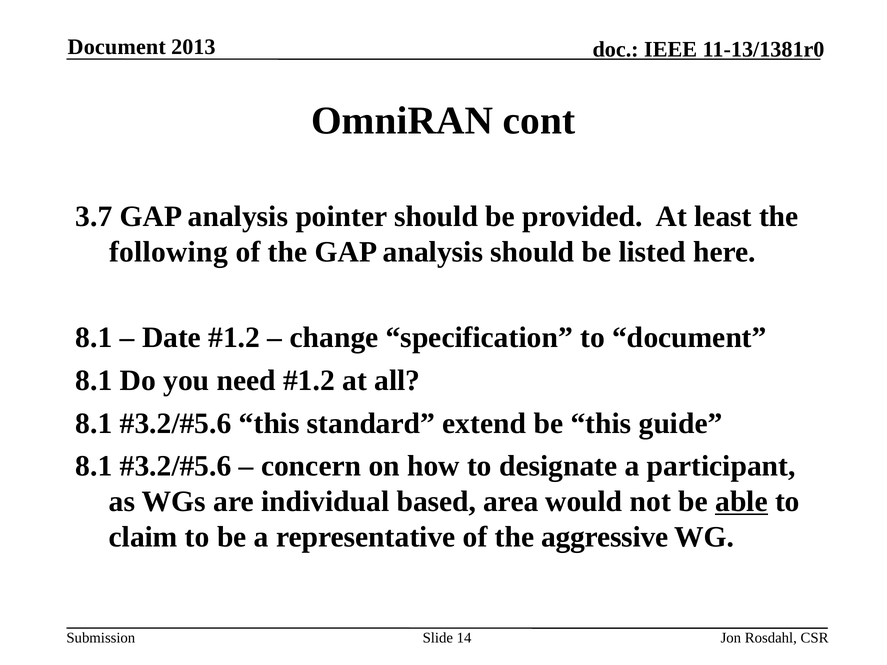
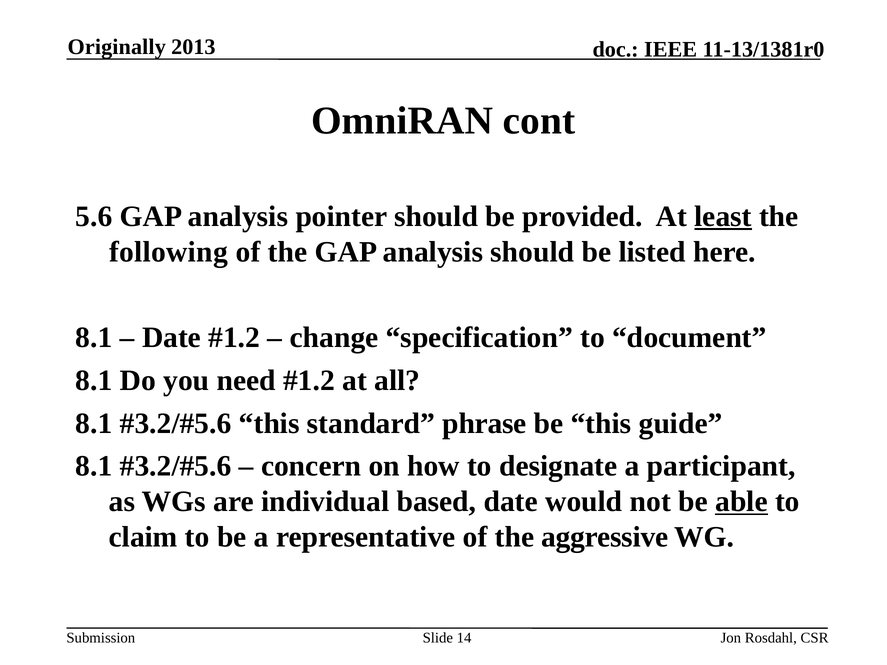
Document: Document -> Originally (117, 47)
3.7: 3.7 -> 5.6 (94, 216)
least underline: none -> present (723, 216)
extend: extend -> phrase (484, 423)
based area: area -> date (511, 502)
